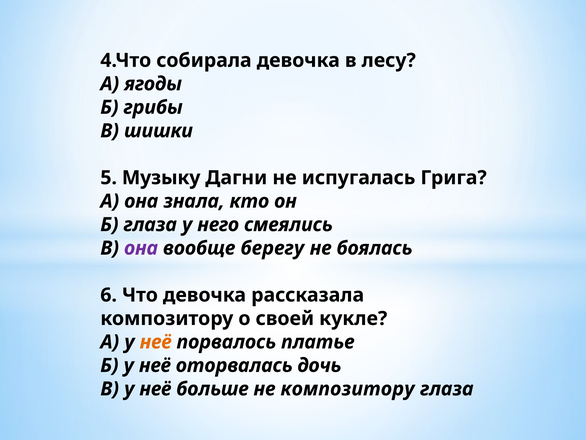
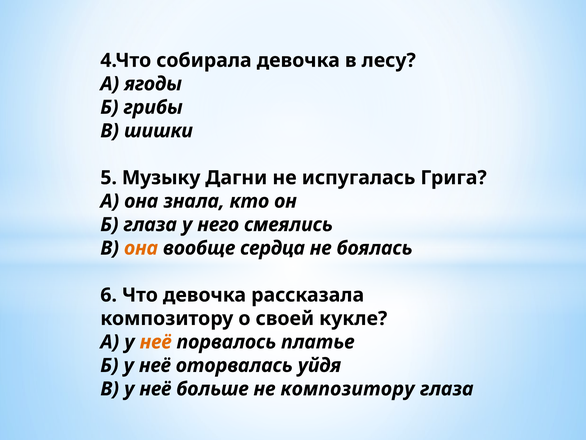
она colour: purple -> orange (141, 248)
берегу: берегу -> сердца (273, 248)
дочь: дочь -> уйдя (319, 365)
